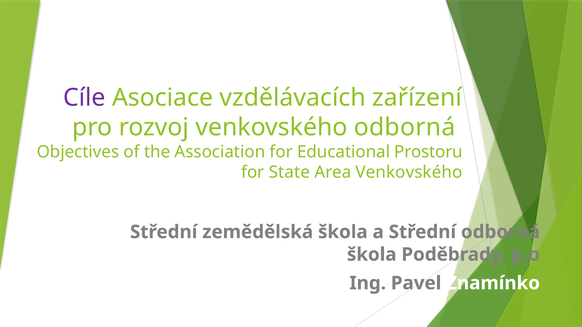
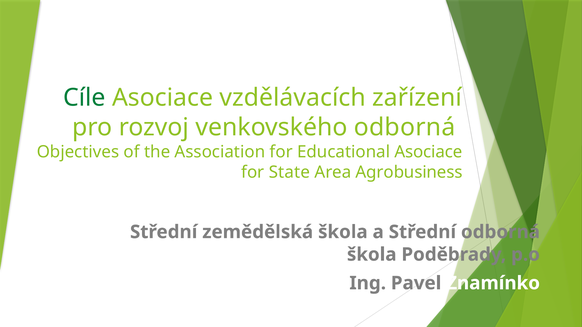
Cíle colour: purple -> green (84, 98)
Educational Prostoru: Prostoru -> Asociace (428, 152)
Area Venkovského: Venkovského -> Agrobusiness (409, 172)
